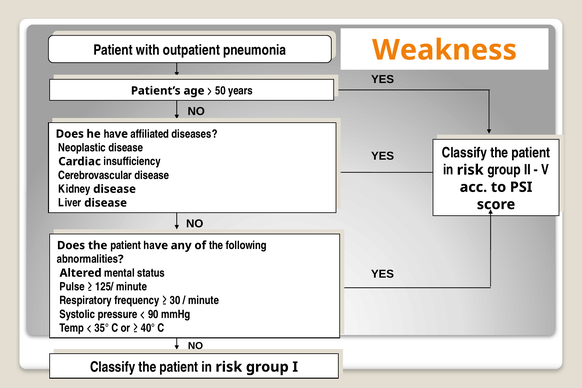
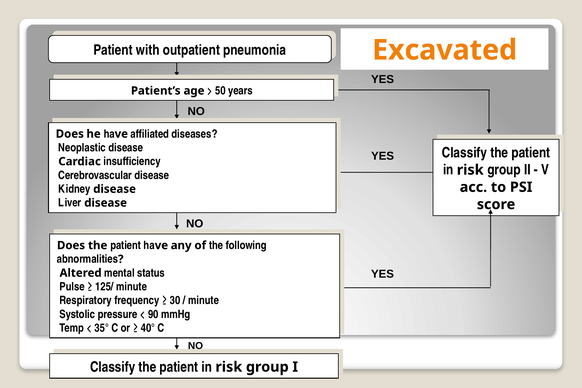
Weakness: Weakness -> Excavated (445, 50)
